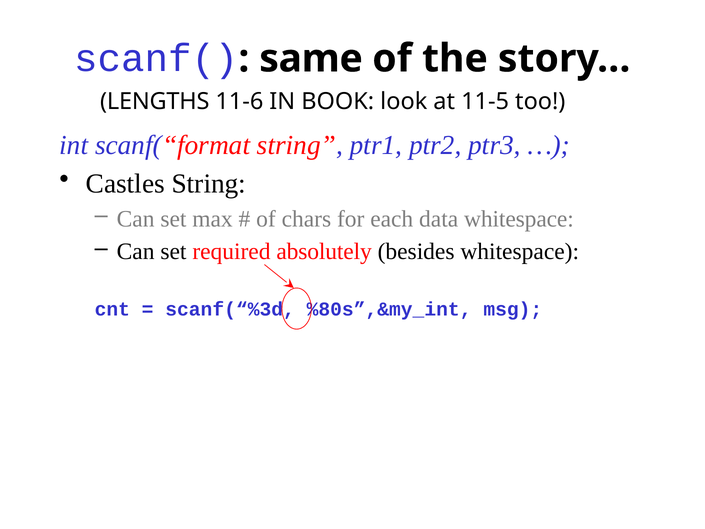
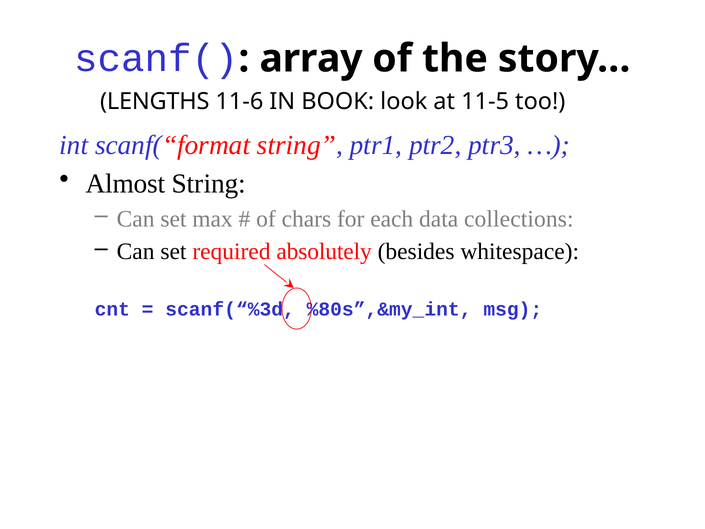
same: same -> array (311, 59)
Castles: Castles -> Almost (126, 184)
data whitespace: whitespace -> collections (519, 219)
